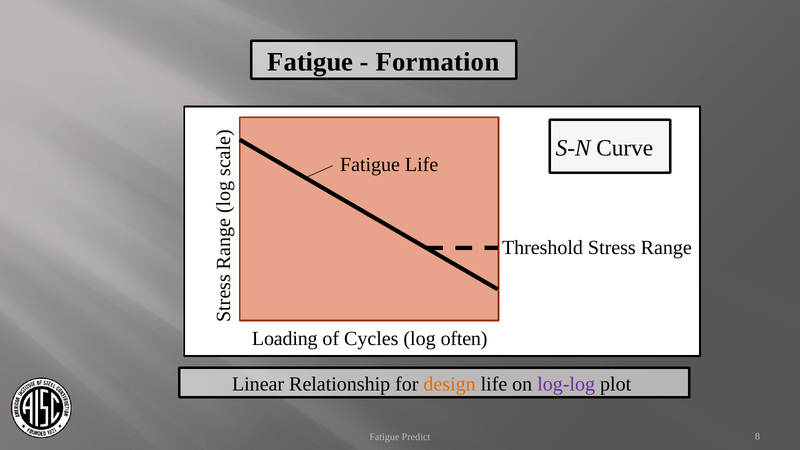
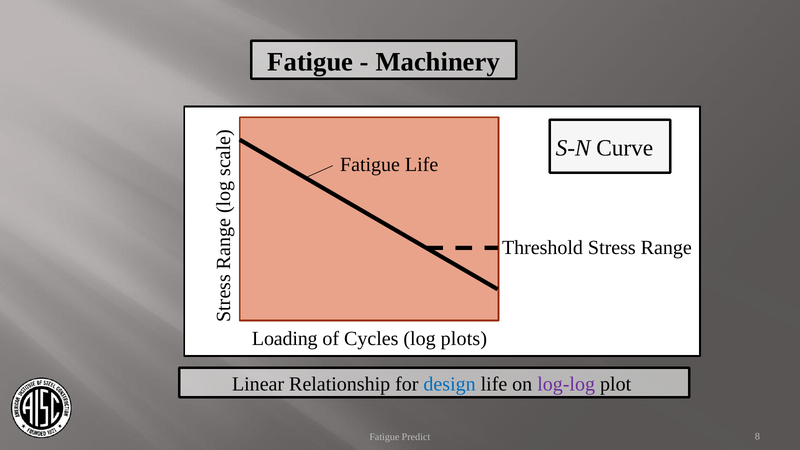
Formation: Formation -> Machinery (438, 62)
often: often -> plots (464, 339)
design colour: orange -> blue (450, 384)
